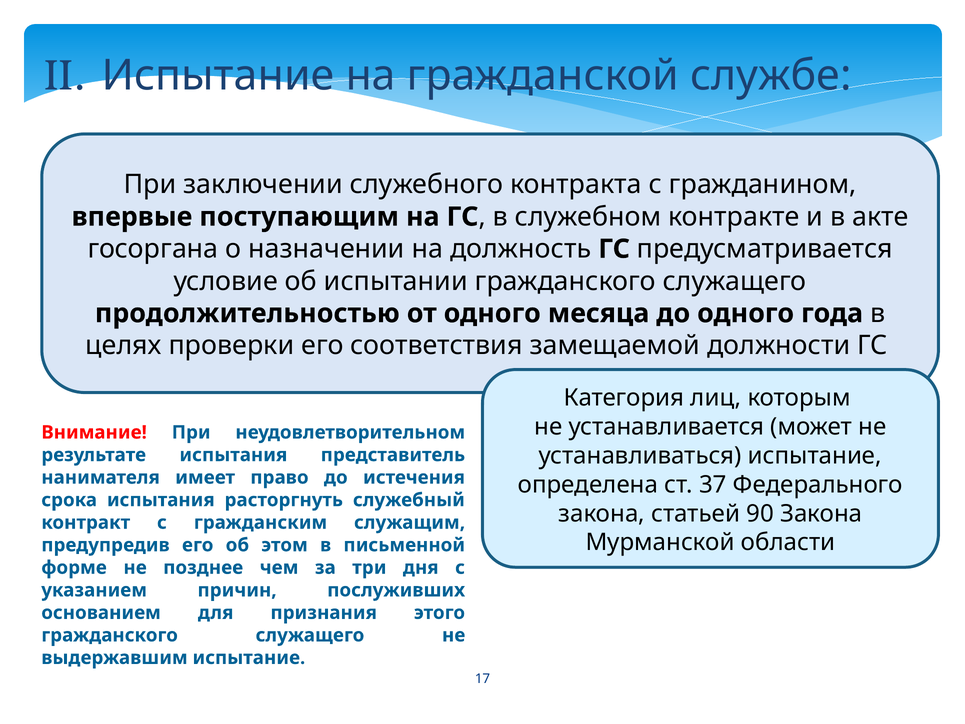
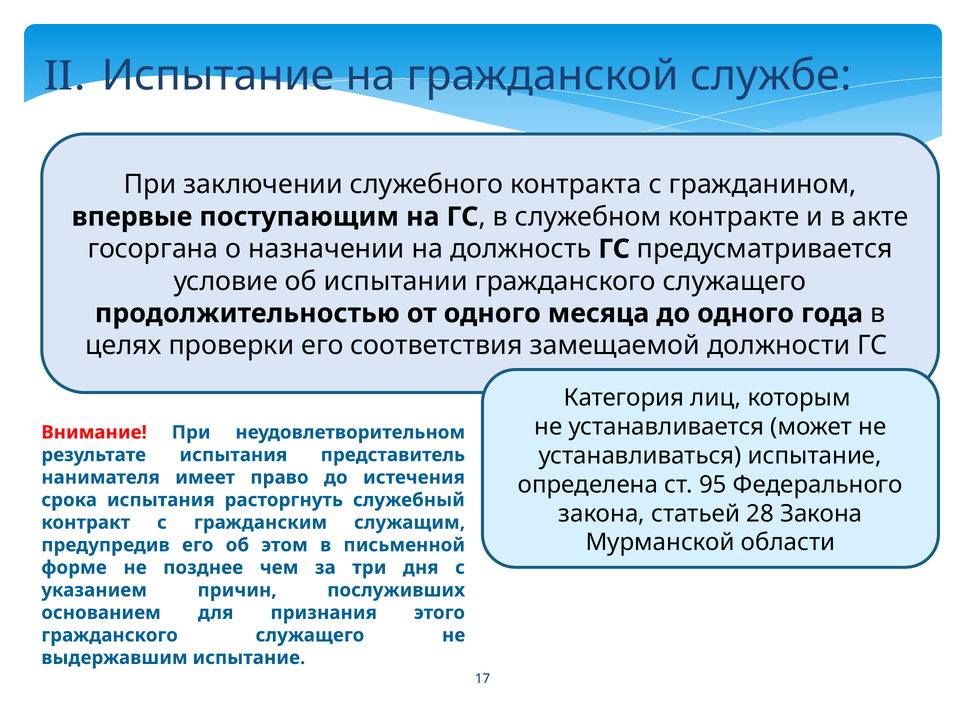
37: 37 -> 95 (713, 484)
90: 90 -> 28 (760, 513)
